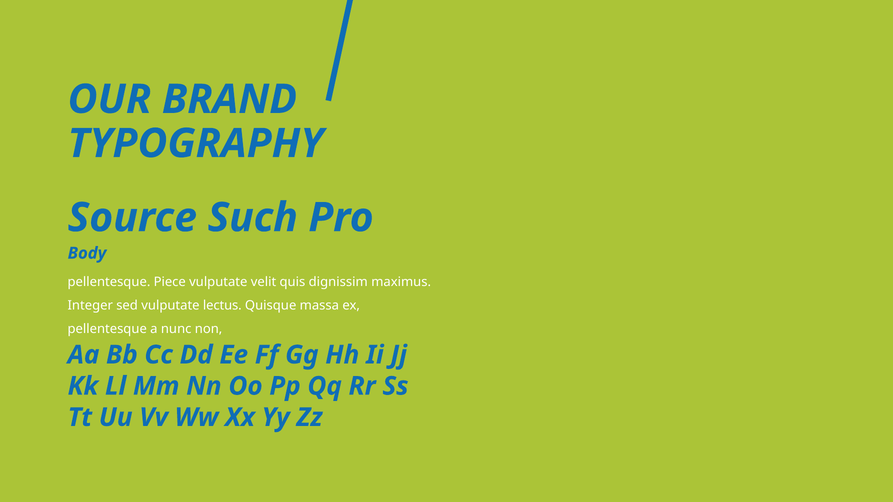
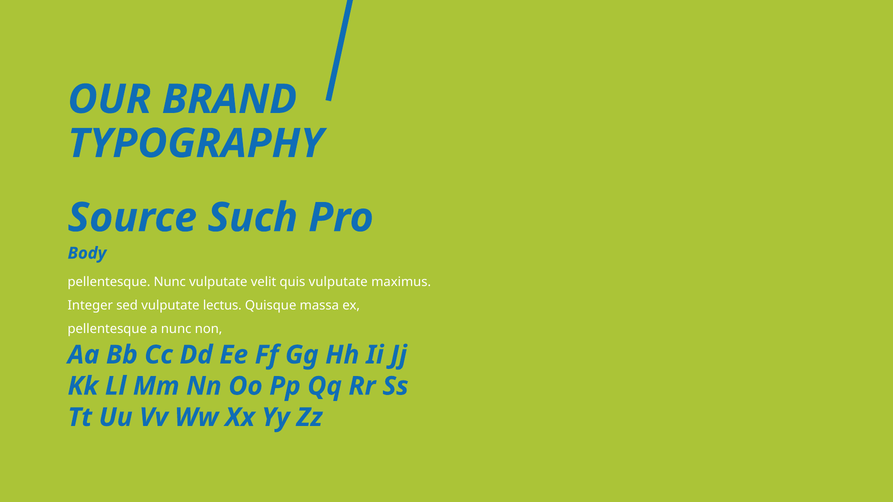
pellentesque Piece: Piece -> Nunc (170, 282)
quis dignissim: dignissim -> vulputate (338, 282)
